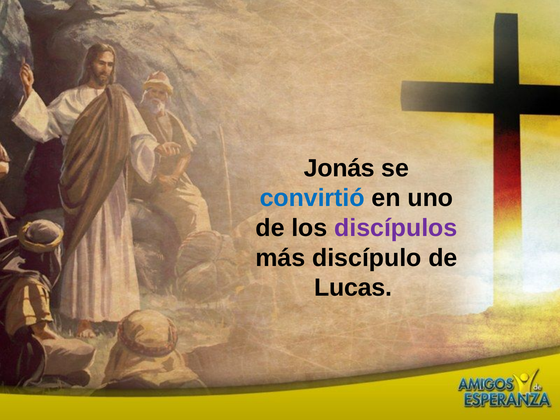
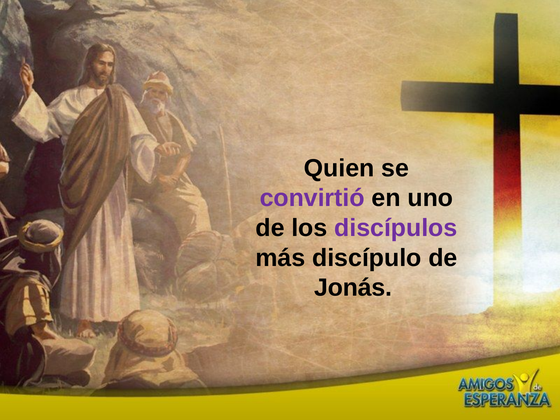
Jonás: Jonás -> Quien (339, 168)
convirtió colour: blue -> purple (312, 198)
Lucas: Lucas -> Jonás (353, 288)
